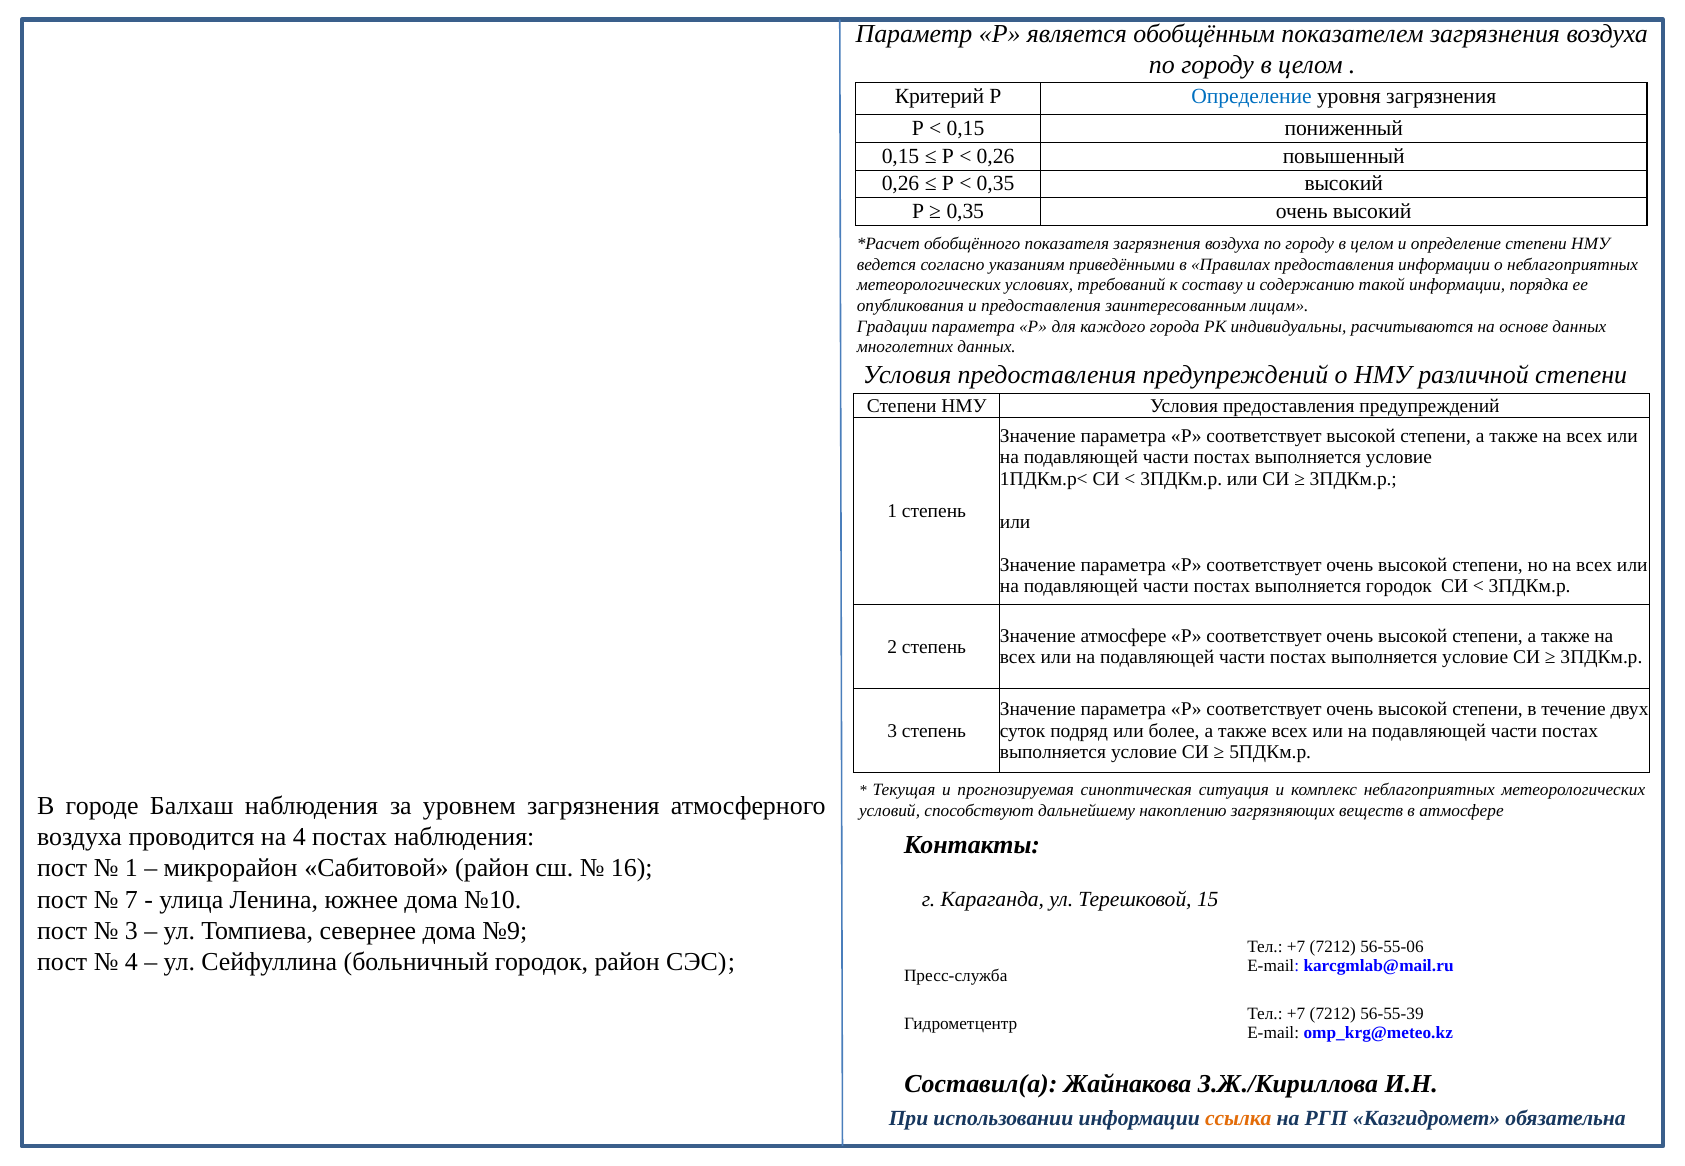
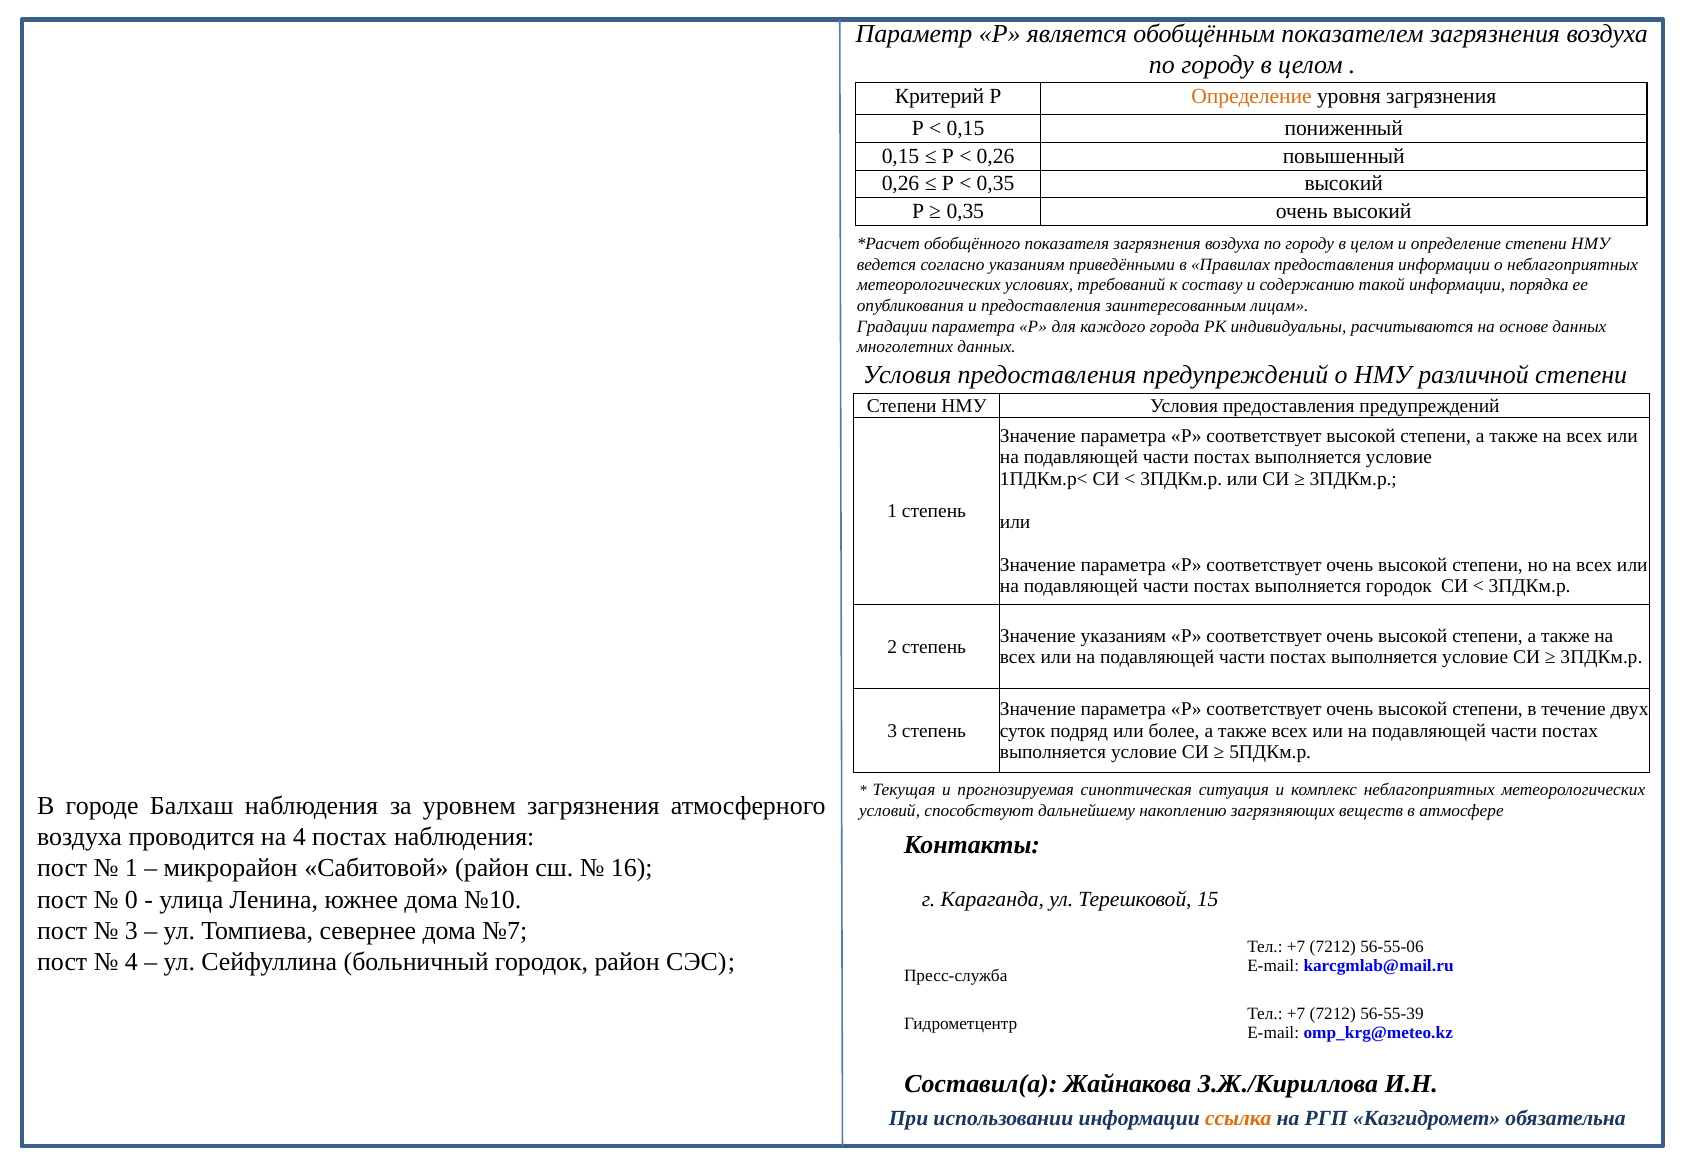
Определение colour: blue -> orange (1252, 97)
Значение атмосфере: атмосфере -> указаниям (1123, 636)
7: 7 -> 0 (131, 900)
№9: №9 -> №7 (505, 931)
